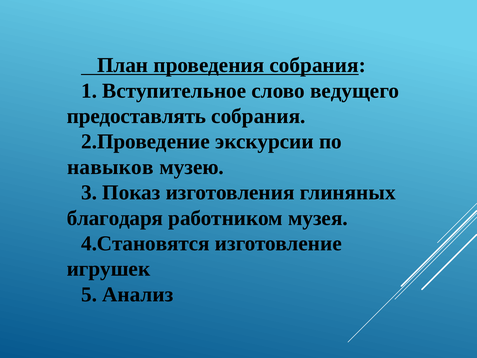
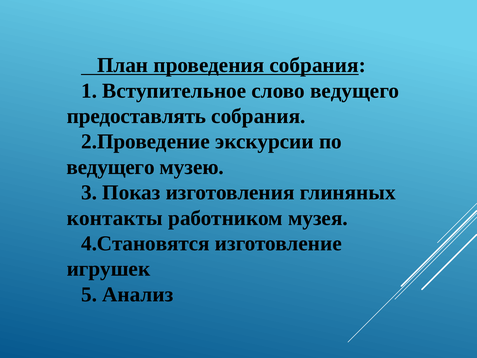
навыков: навыков -> ведущего (111, 167)
благодаря: благодаря -> контакты (115, 218)
